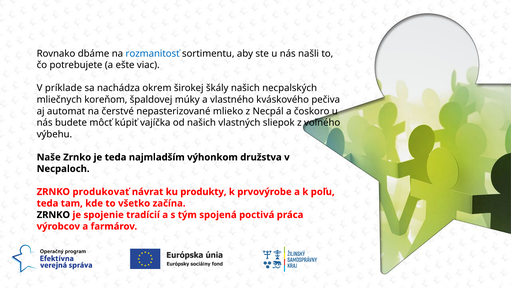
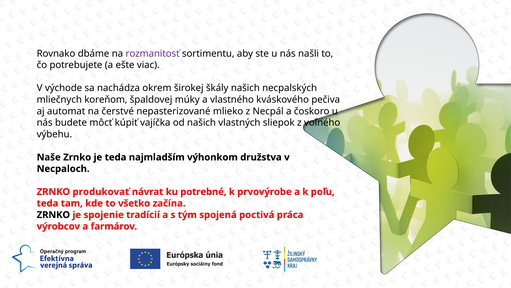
rozmanitosť colour: blue -> purple (153, 53)
príklade: príklade -> východe (64, 88)
produkty: produkty -> potrebné (203, 191)
